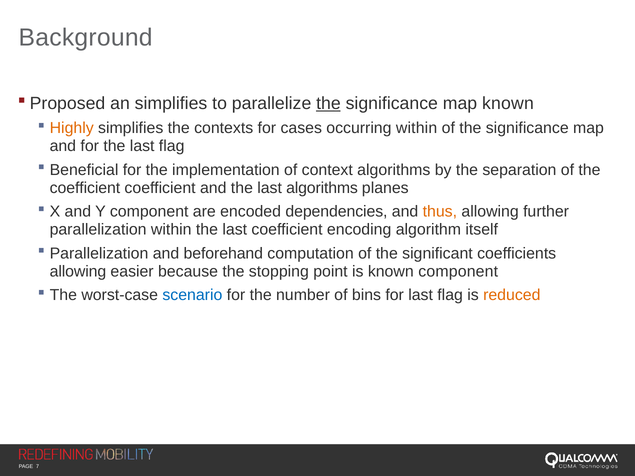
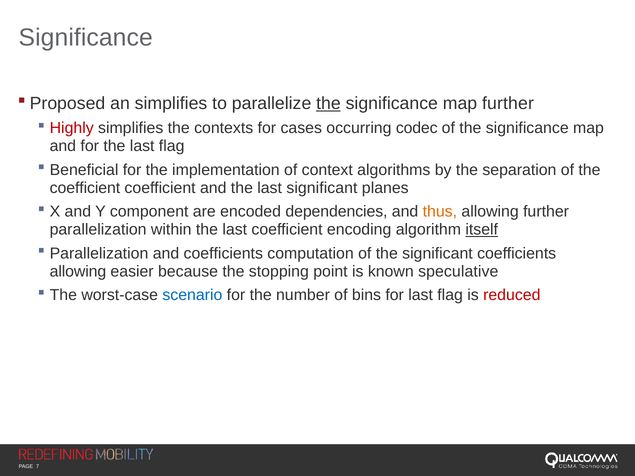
Background: Background -> Significance (86, 37)
map known: known -> further (508, 104)
Highly colour: orange -> red (72, 128)
occurring within: within -> codec (417, 128)
last algorithms: algorithms -> significant (322, 188)
itself underline: none -> present (482, 230)
and beforehand: beforehand -> coefficients (223, 253)
known component: component -> speculative (458, 272)
reduced colour: orange -> red (512, 295)
